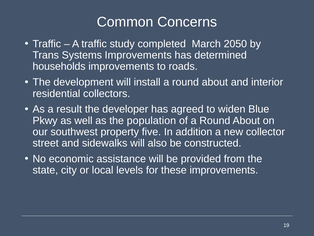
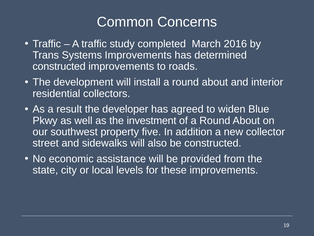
2050: 2050 -> 2016 (235, 44)
households: households -> constructed (59, 66)
population: population -> investment (152, 120)
